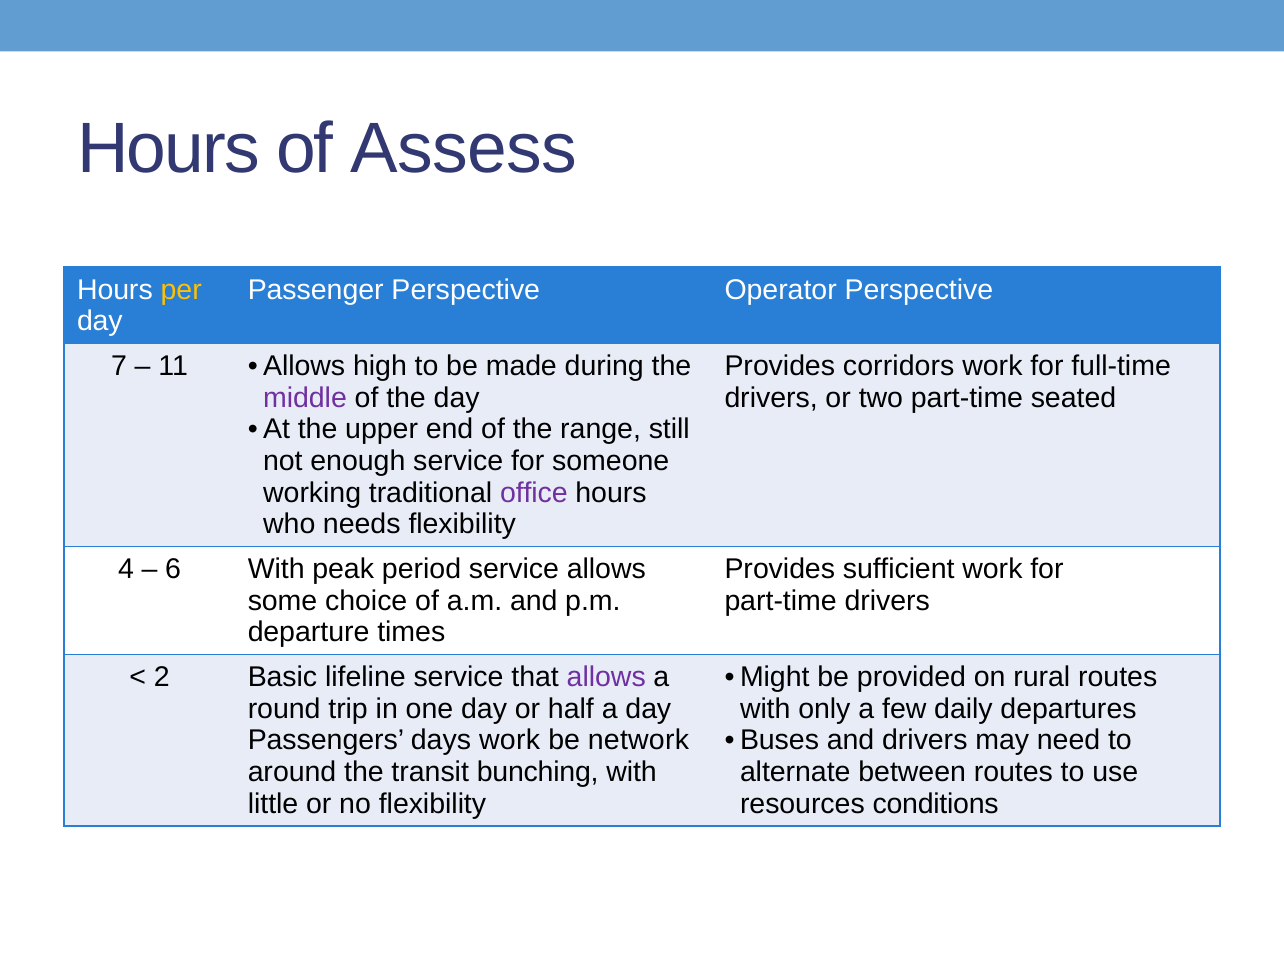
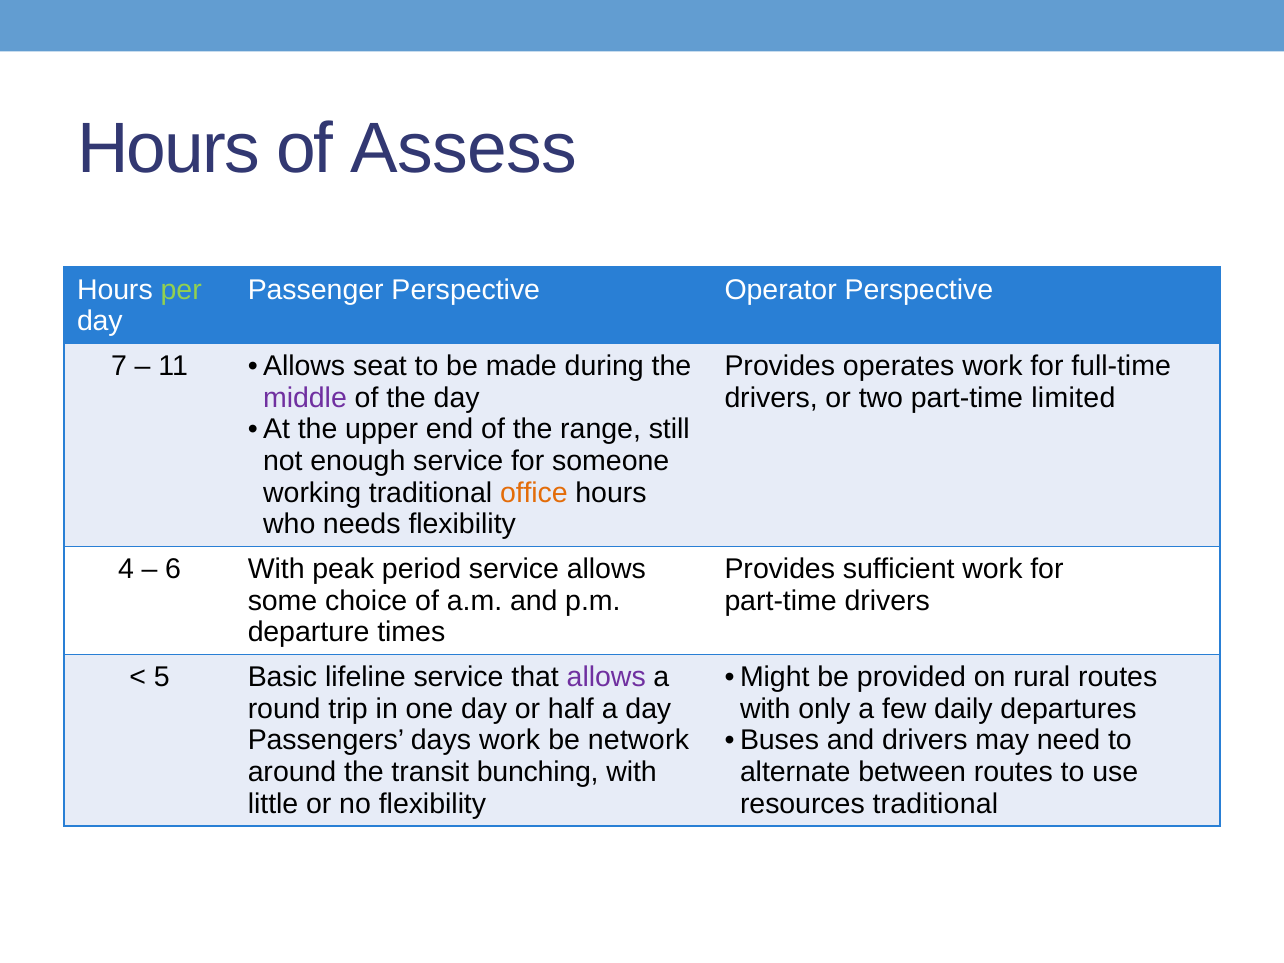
per colour: yellow -> light green (181, 290)
high: high -> seat (380, 366)
corridors: corridors -> operates (899, 366)
seated: seated -> limited (1073, 398)
office colour: purple -> orange (534, 493)
2: 2 -> 5 (162, 677)
resources conditions: conditions -> traditional (935, 804)
